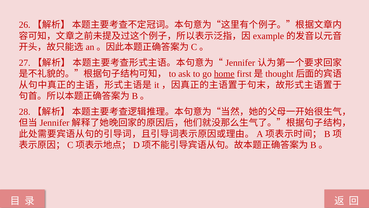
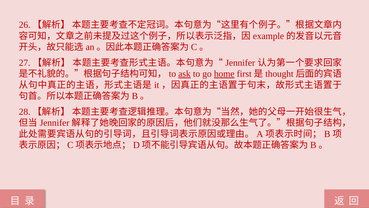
ask underline: none -> present (184, 74)
